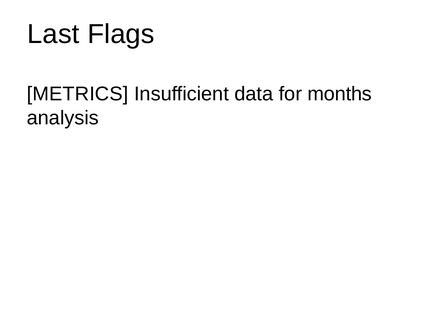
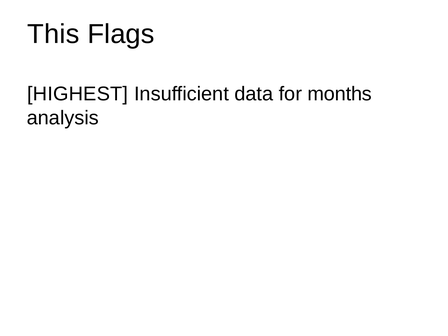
Last: Last -> This (53, 34)
METRICS: METRICS -> HIGHEST (78, 94)
